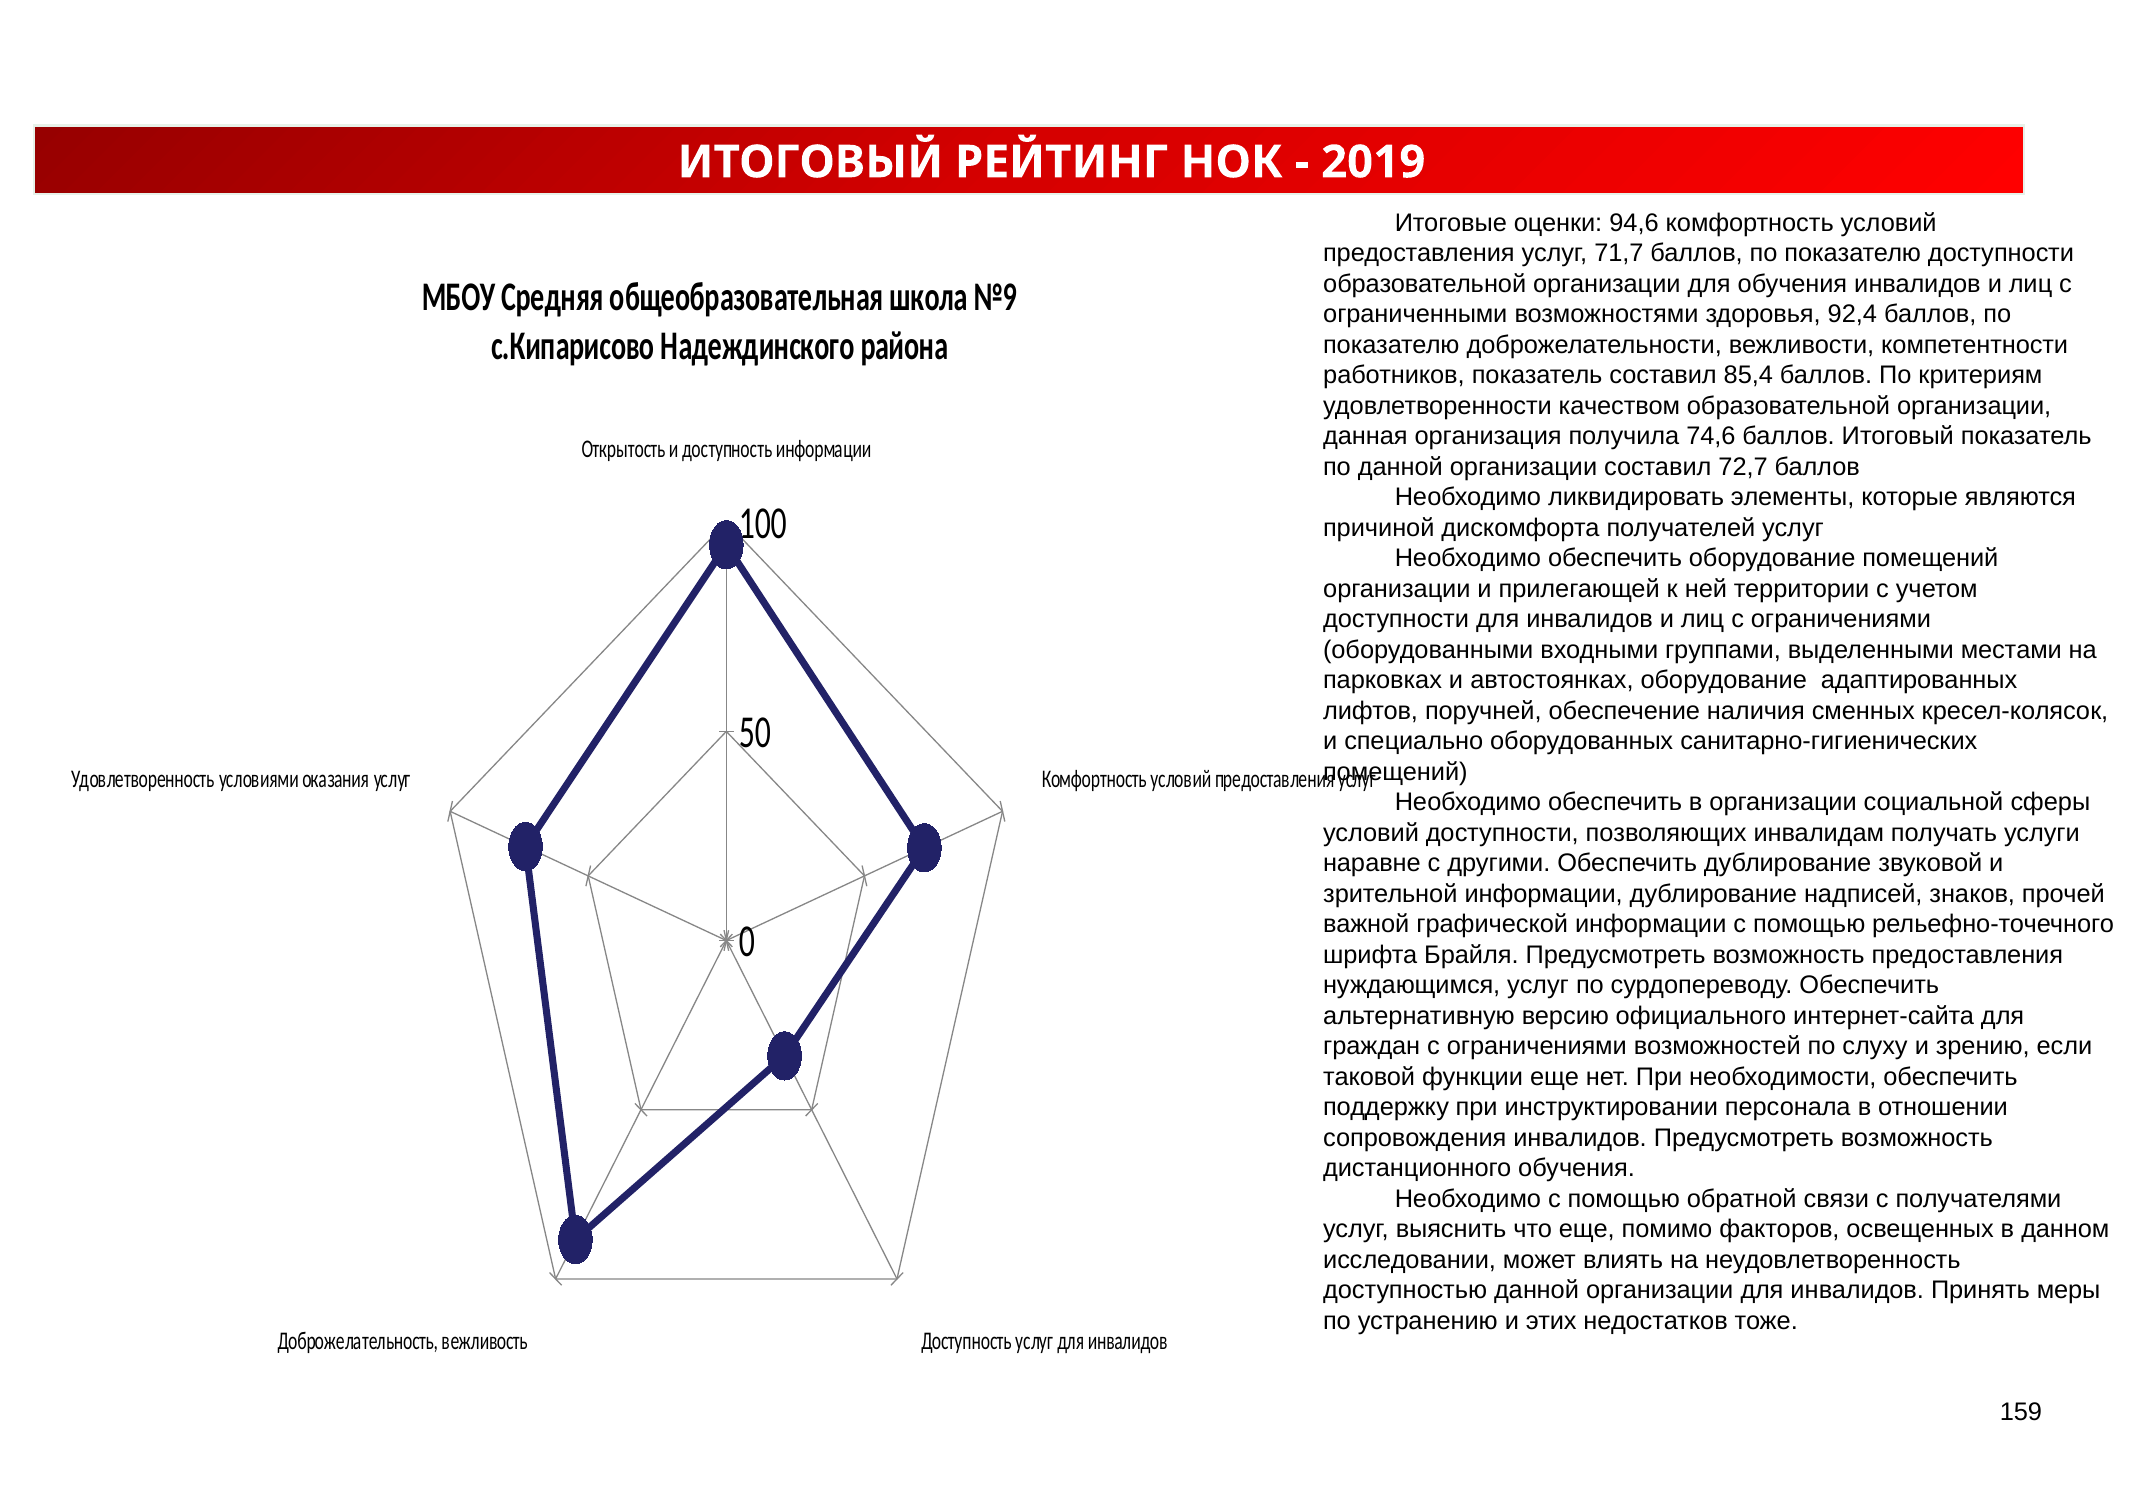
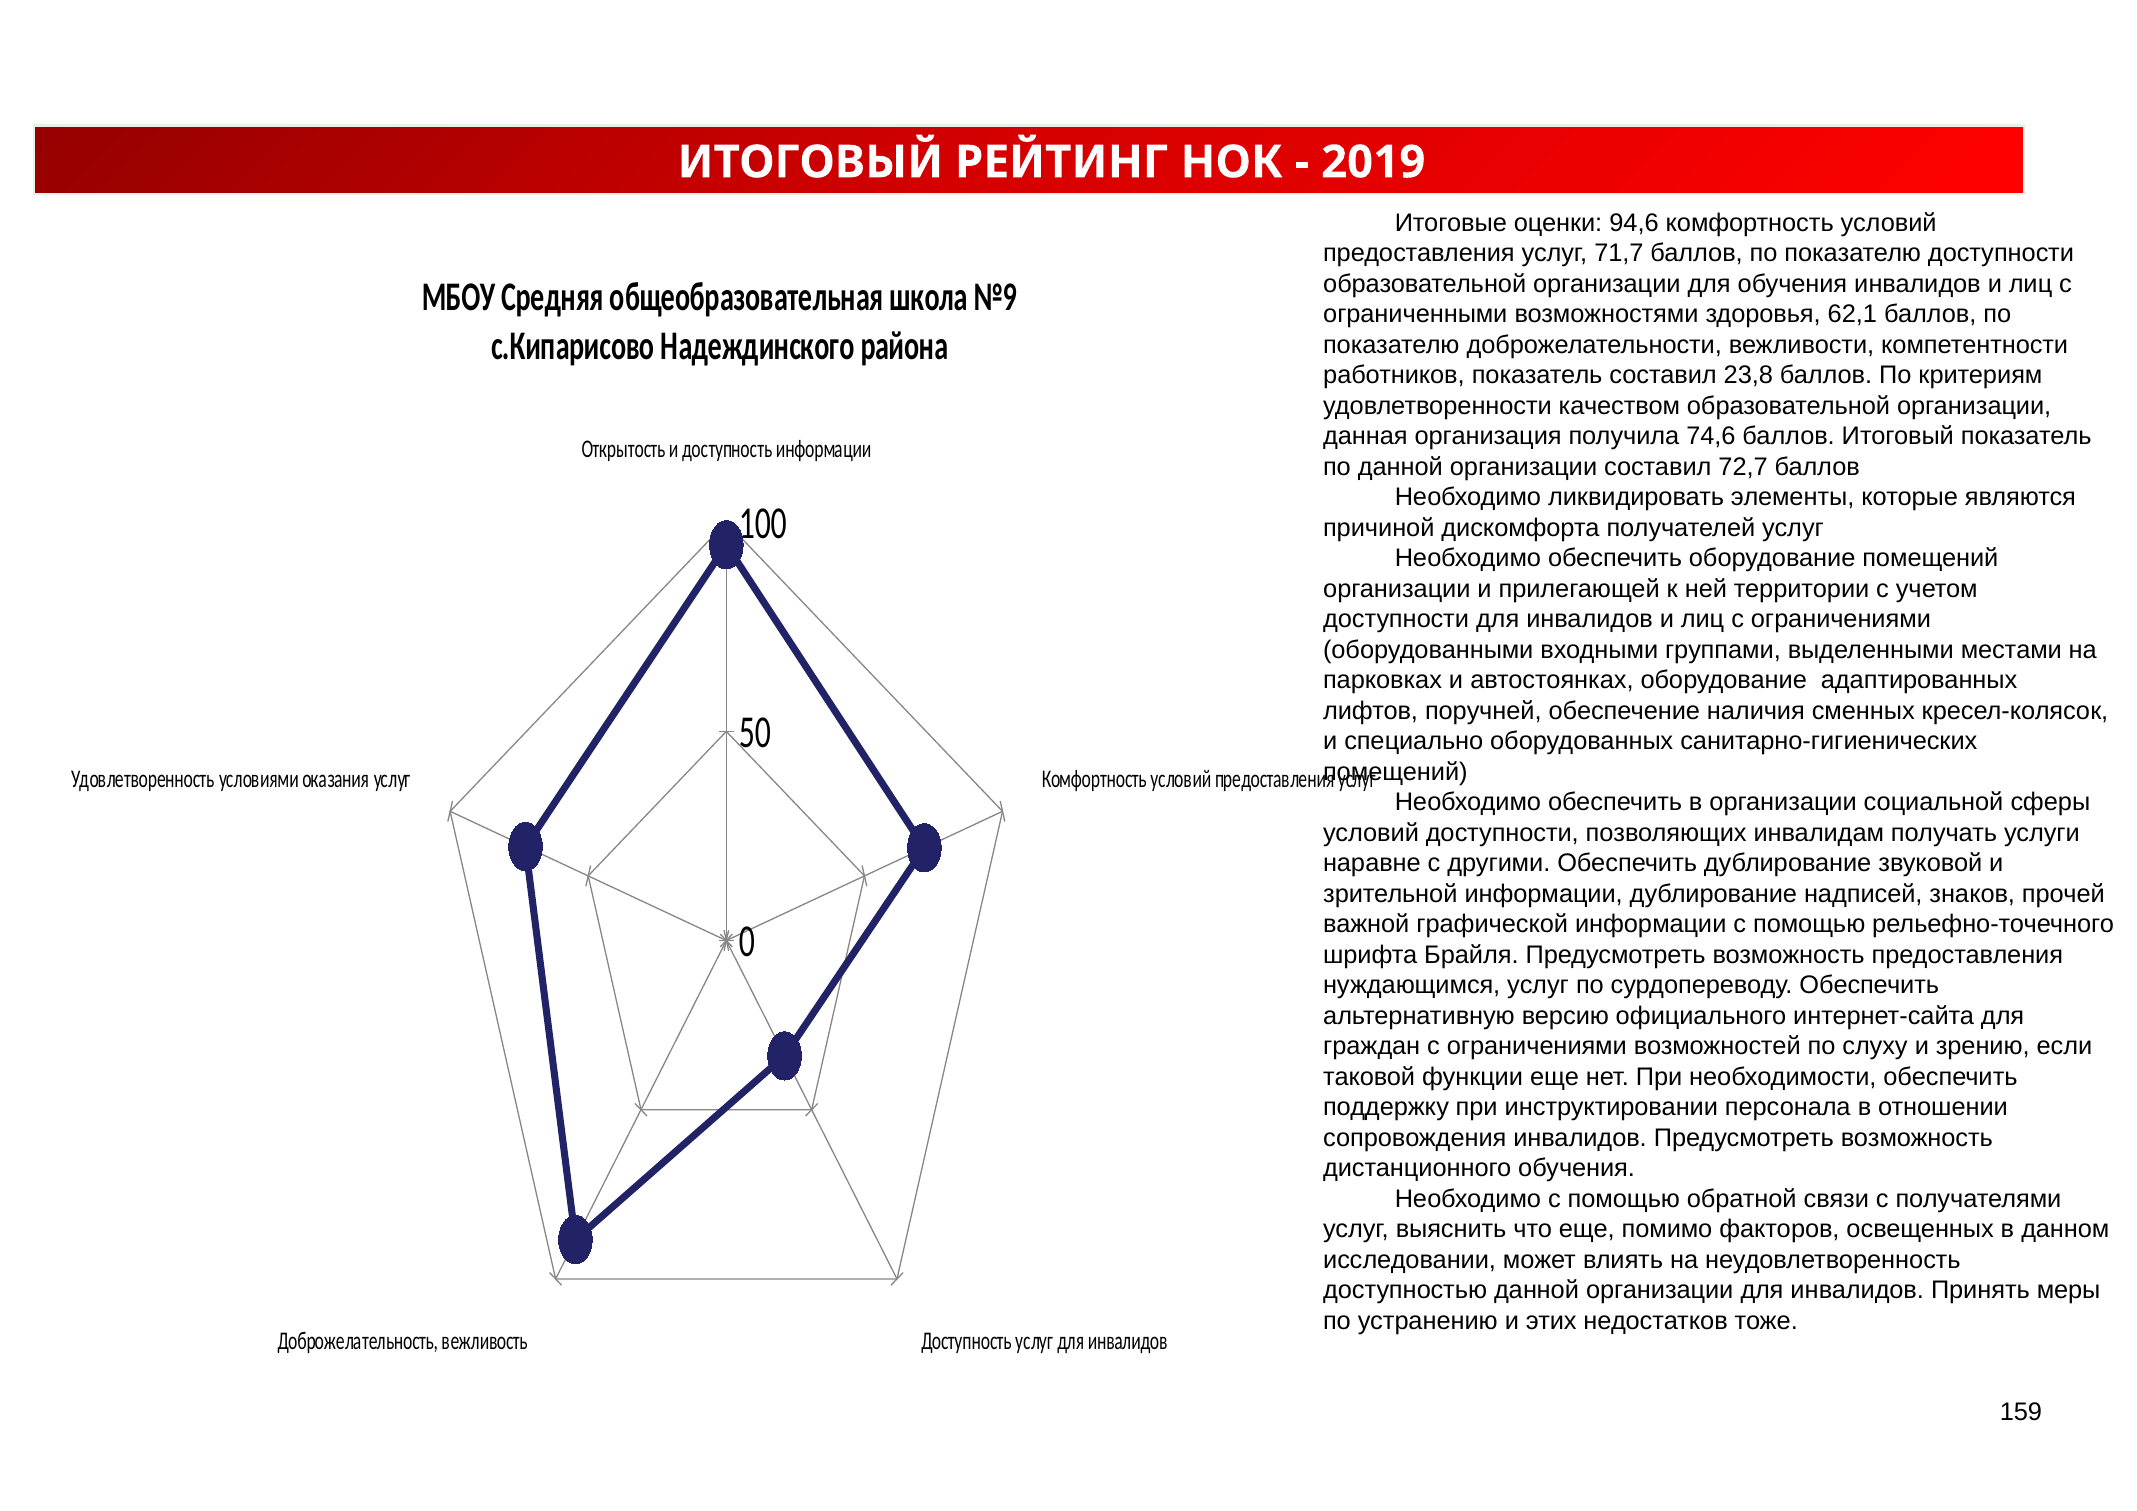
92,4: 92,4 -> 62,1 (1852, 315)
85,4: 85,4 -> 23,8 (1748, 376)
